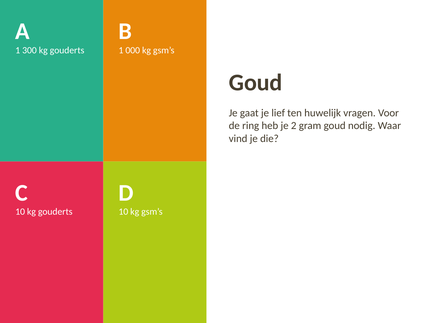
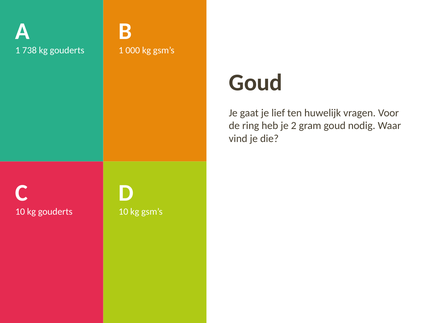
300: 300 -> 738 (29, 50)
